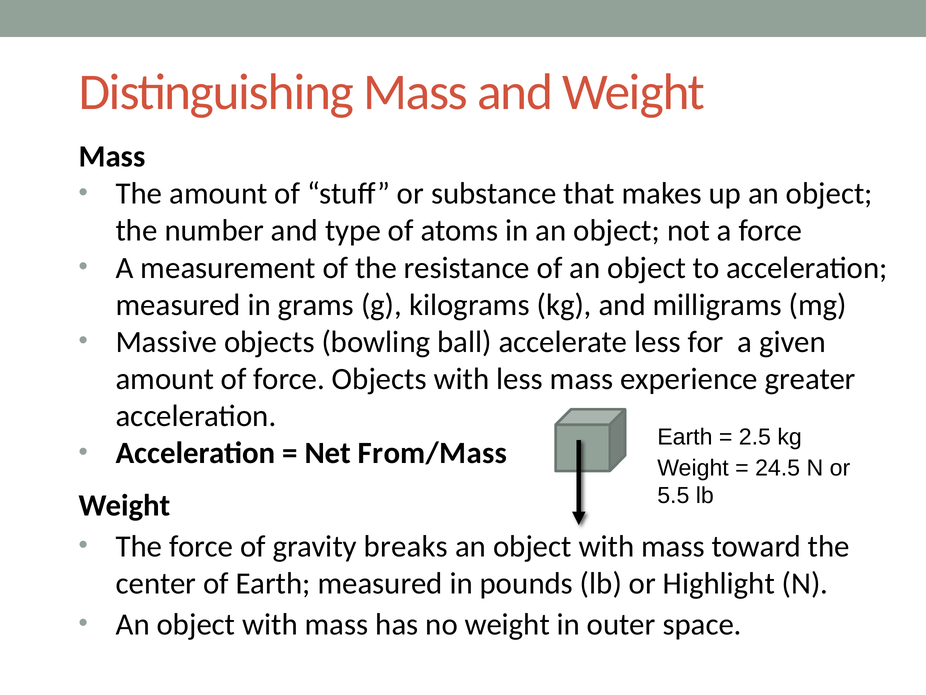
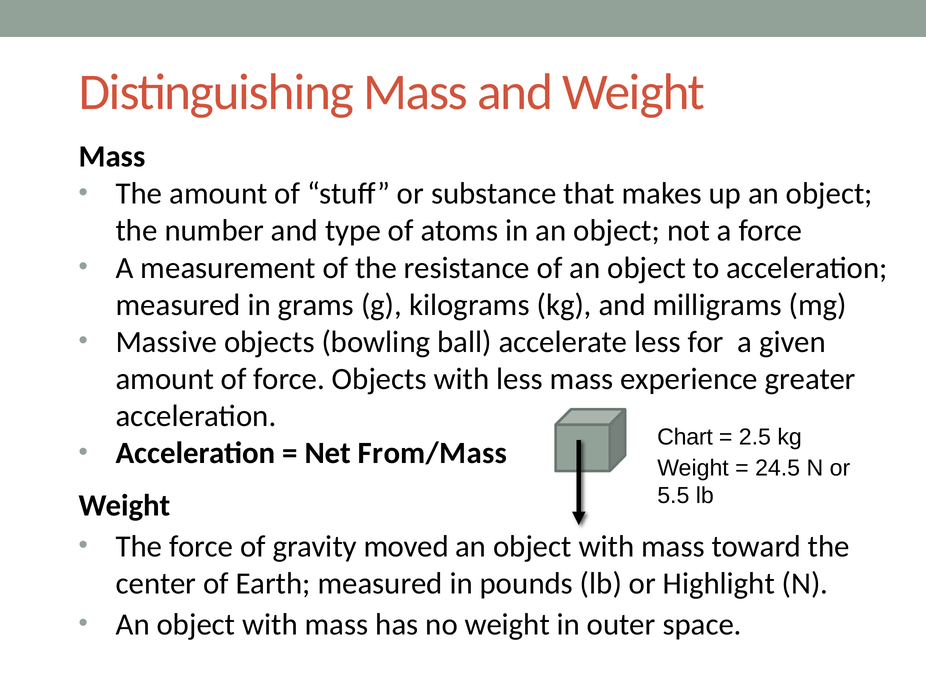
Earth: Earth -> Chart (685, 437)
breaks: breaks -> moved (406, 546)
